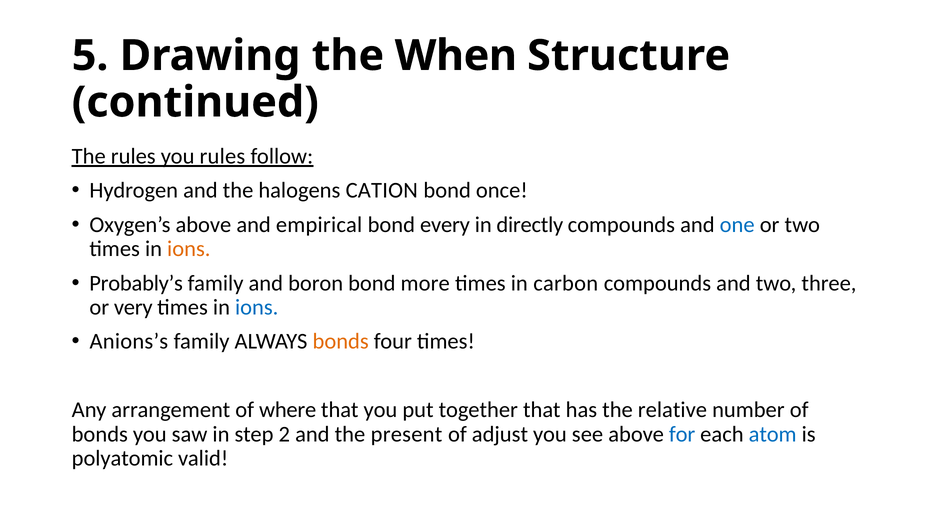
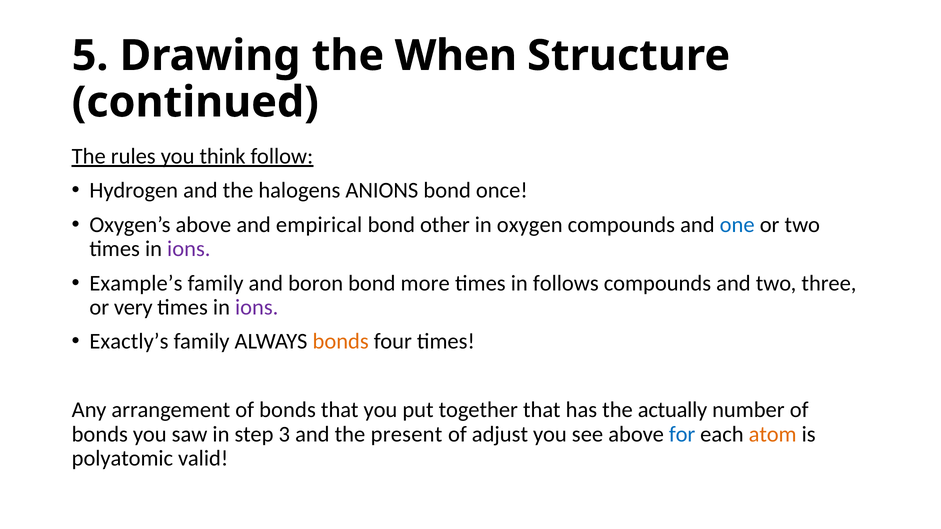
you rules: rules -> think (223, 156)
CATION: CATION -> ANIONS (382, 191)
every: every -> other (445, 225)
directly: directly -> oxygen (530, 225)
ions colour: orange -> purple (189, 249)
Probably’s: Probably’s -> Example’s (136, 283)
carbon: carbon -> follows (566, 283)
ions colour: blue -> purple (257, 308)
Anions’s: Anions’s -> Exactly’s (129, 342)
arrangement of where: where -> bonds (287, 410)
relative: relative -> actually (673, 410)
2: 2 -> 3 (284, 434)
atom colour: blue -> orange (773, 434)
